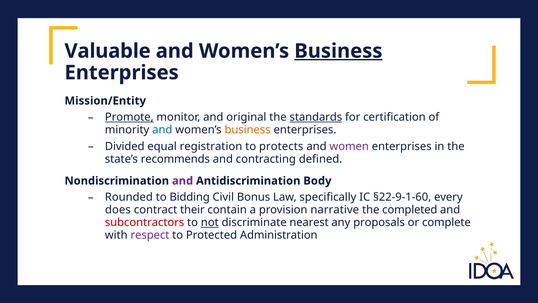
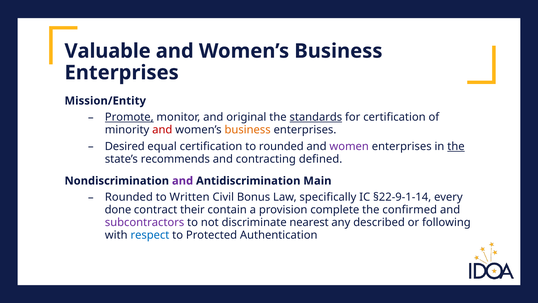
Business underline: present -> none (338, 51)
and colour: blue -> red (162, 130)
Divided: Divided -> Desired (125, 146)
equal registration: registration -> certification (211, 146)
to protects: protects -> rounded (281, 146)
the underline: none -> present (456, 146)
Body: Body -> Main (317, 181)
Bidding: Bidding -> Written (190, 197)
§22-9-1-60: §22-9-1-60 -> §22-9-1-14 (402, 197)
does: does -> done (118, 210)
narrative: narrative -> complete (335, 210)
completed: completed -> confirmed (410, 210)
subcontractors colour: red -> purple (145, 222)
not underline: present -> none (210, 222)
proposals: proposals -> described (379, 222)
complete: complete -> following (446, 222)
respect colour: purple -> blue (150, 235)
Administration: Administration -> Authentication (279, 235)
